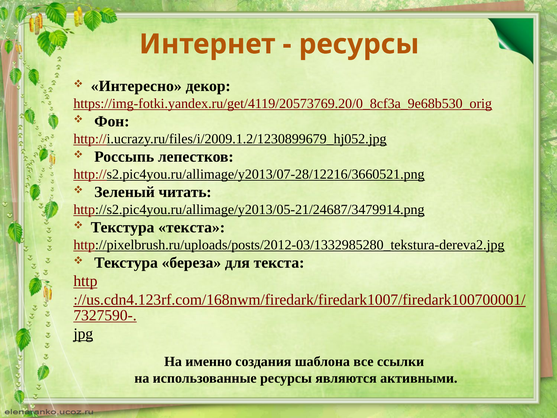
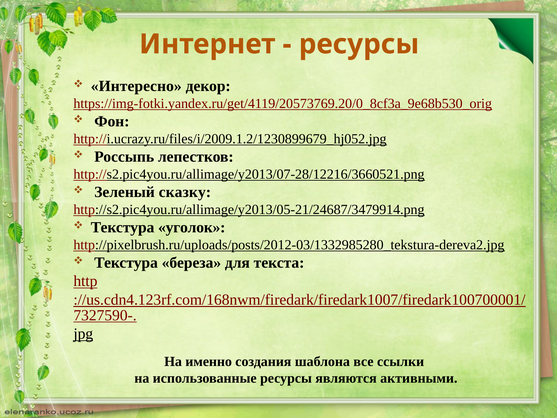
читать: читать -> сказку (185, 192)
Текстура текста: текста -> уголок (192, 227)
